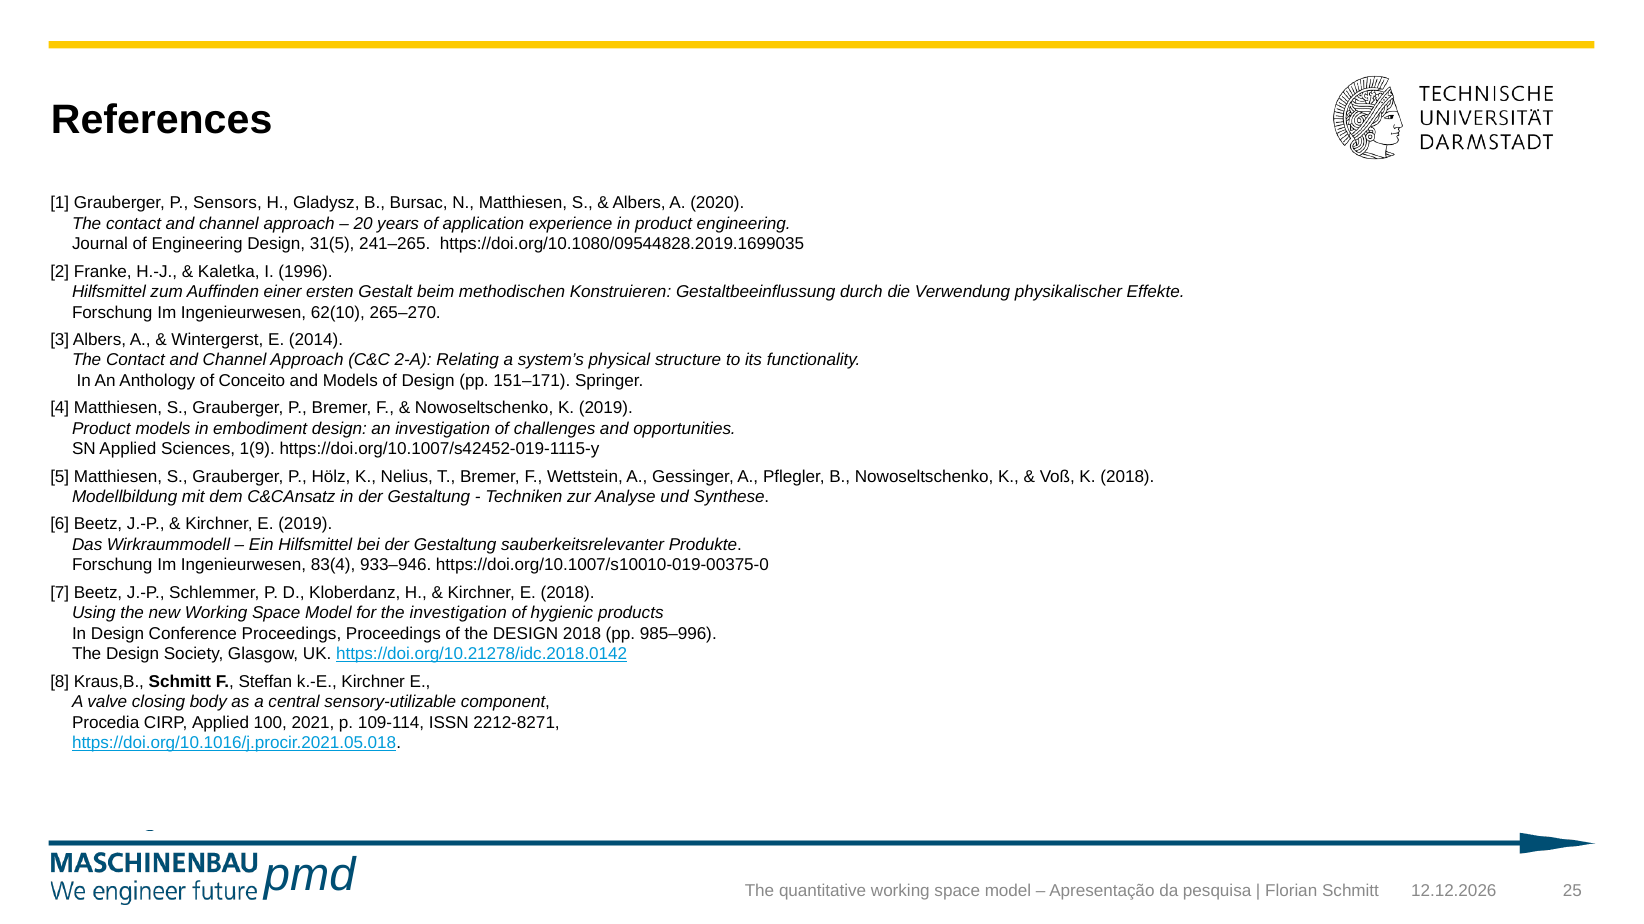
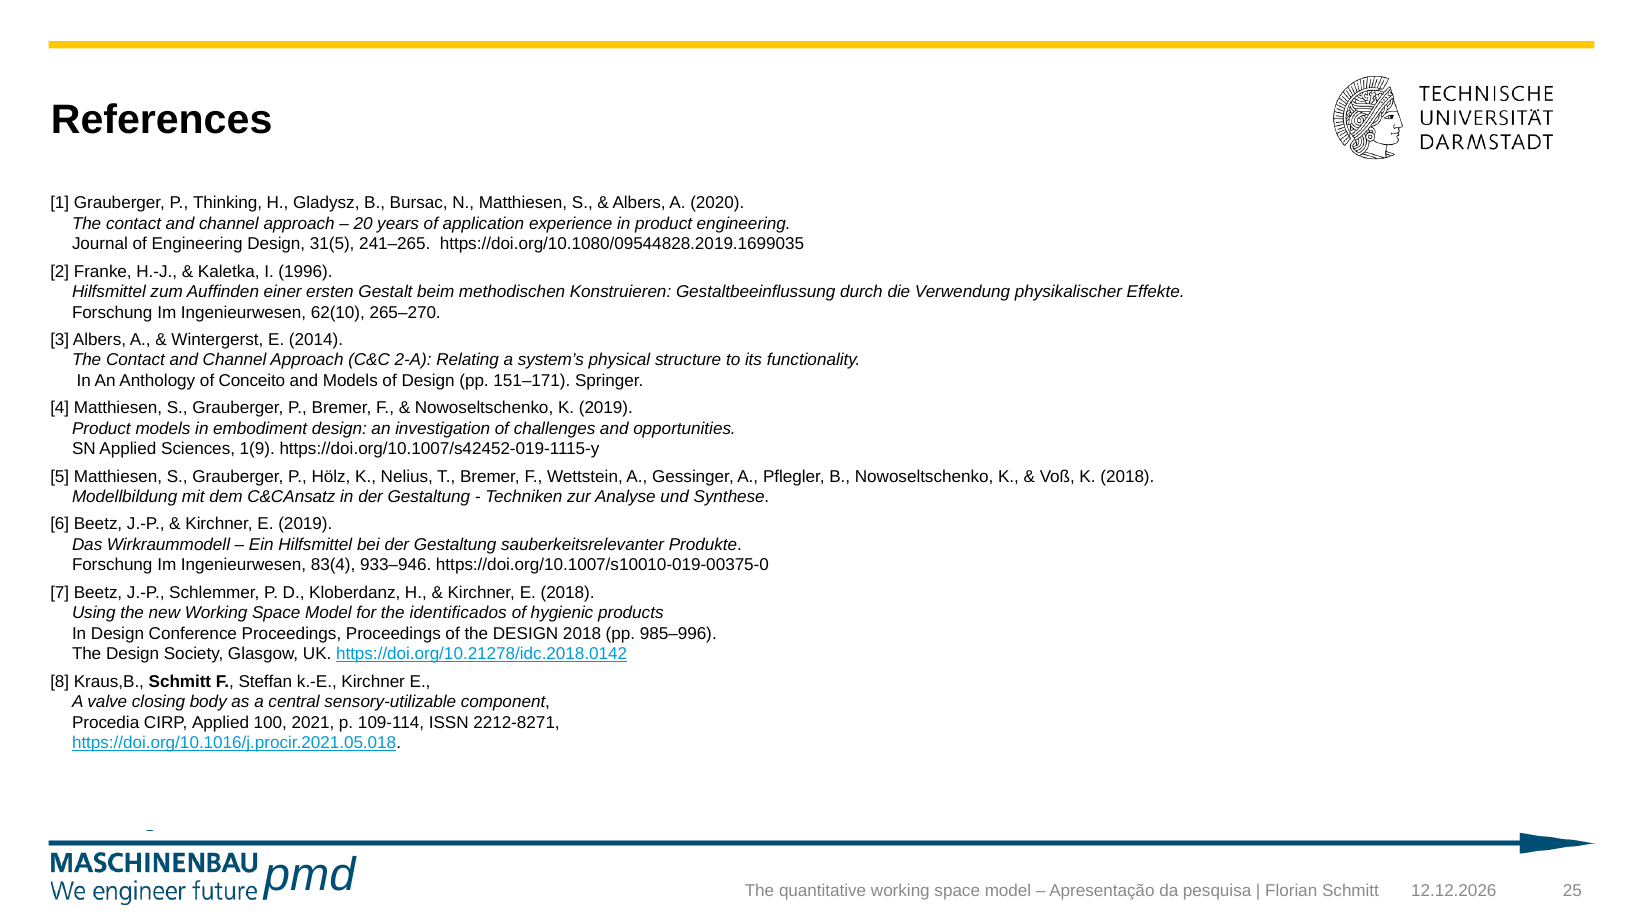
Sensors: Sensors -> Thinking (228, 203)
the investigation: investigation -> identificados (458, 614)
